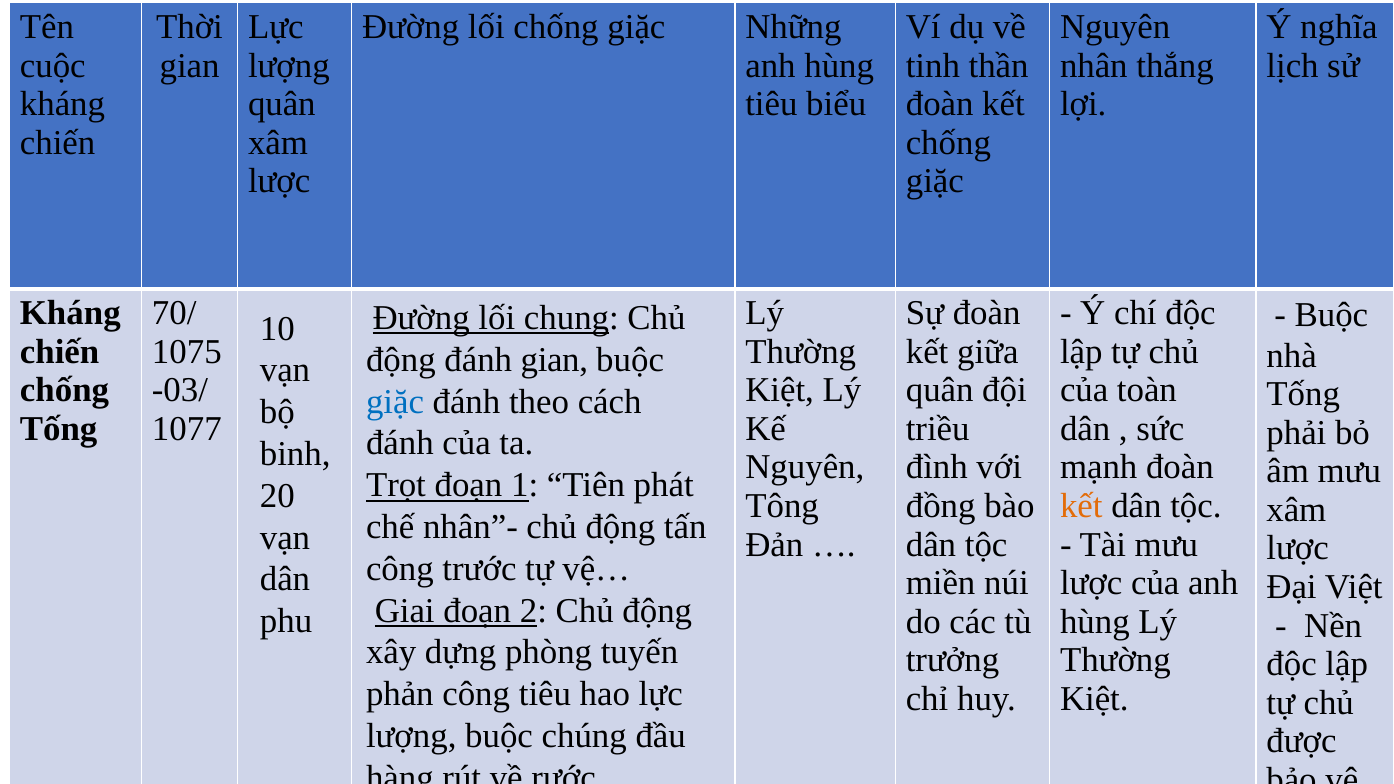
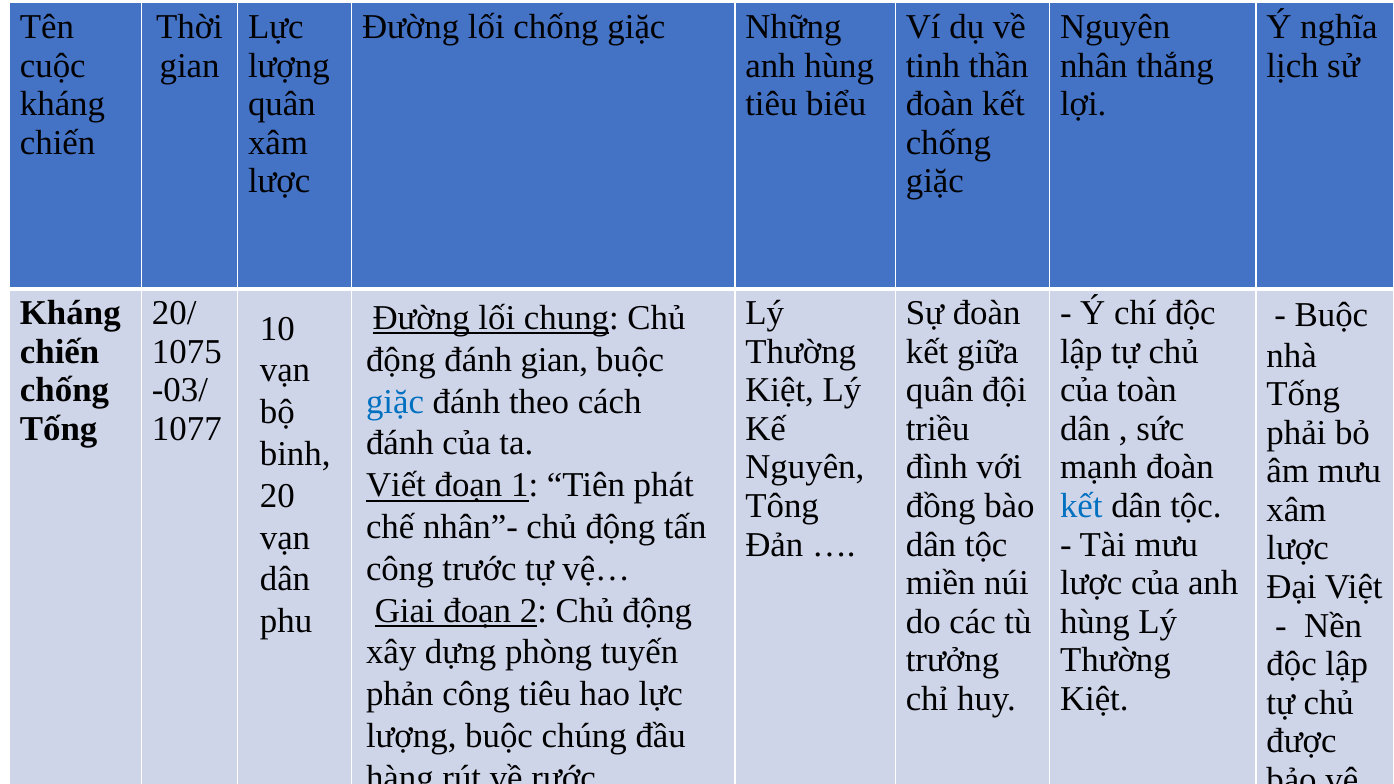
70/: 70/ -> 20/ (174, 313)
Trọt: Trọt -> Viết (396, 485)
kết colour: orange -> blue (1081, 506)
